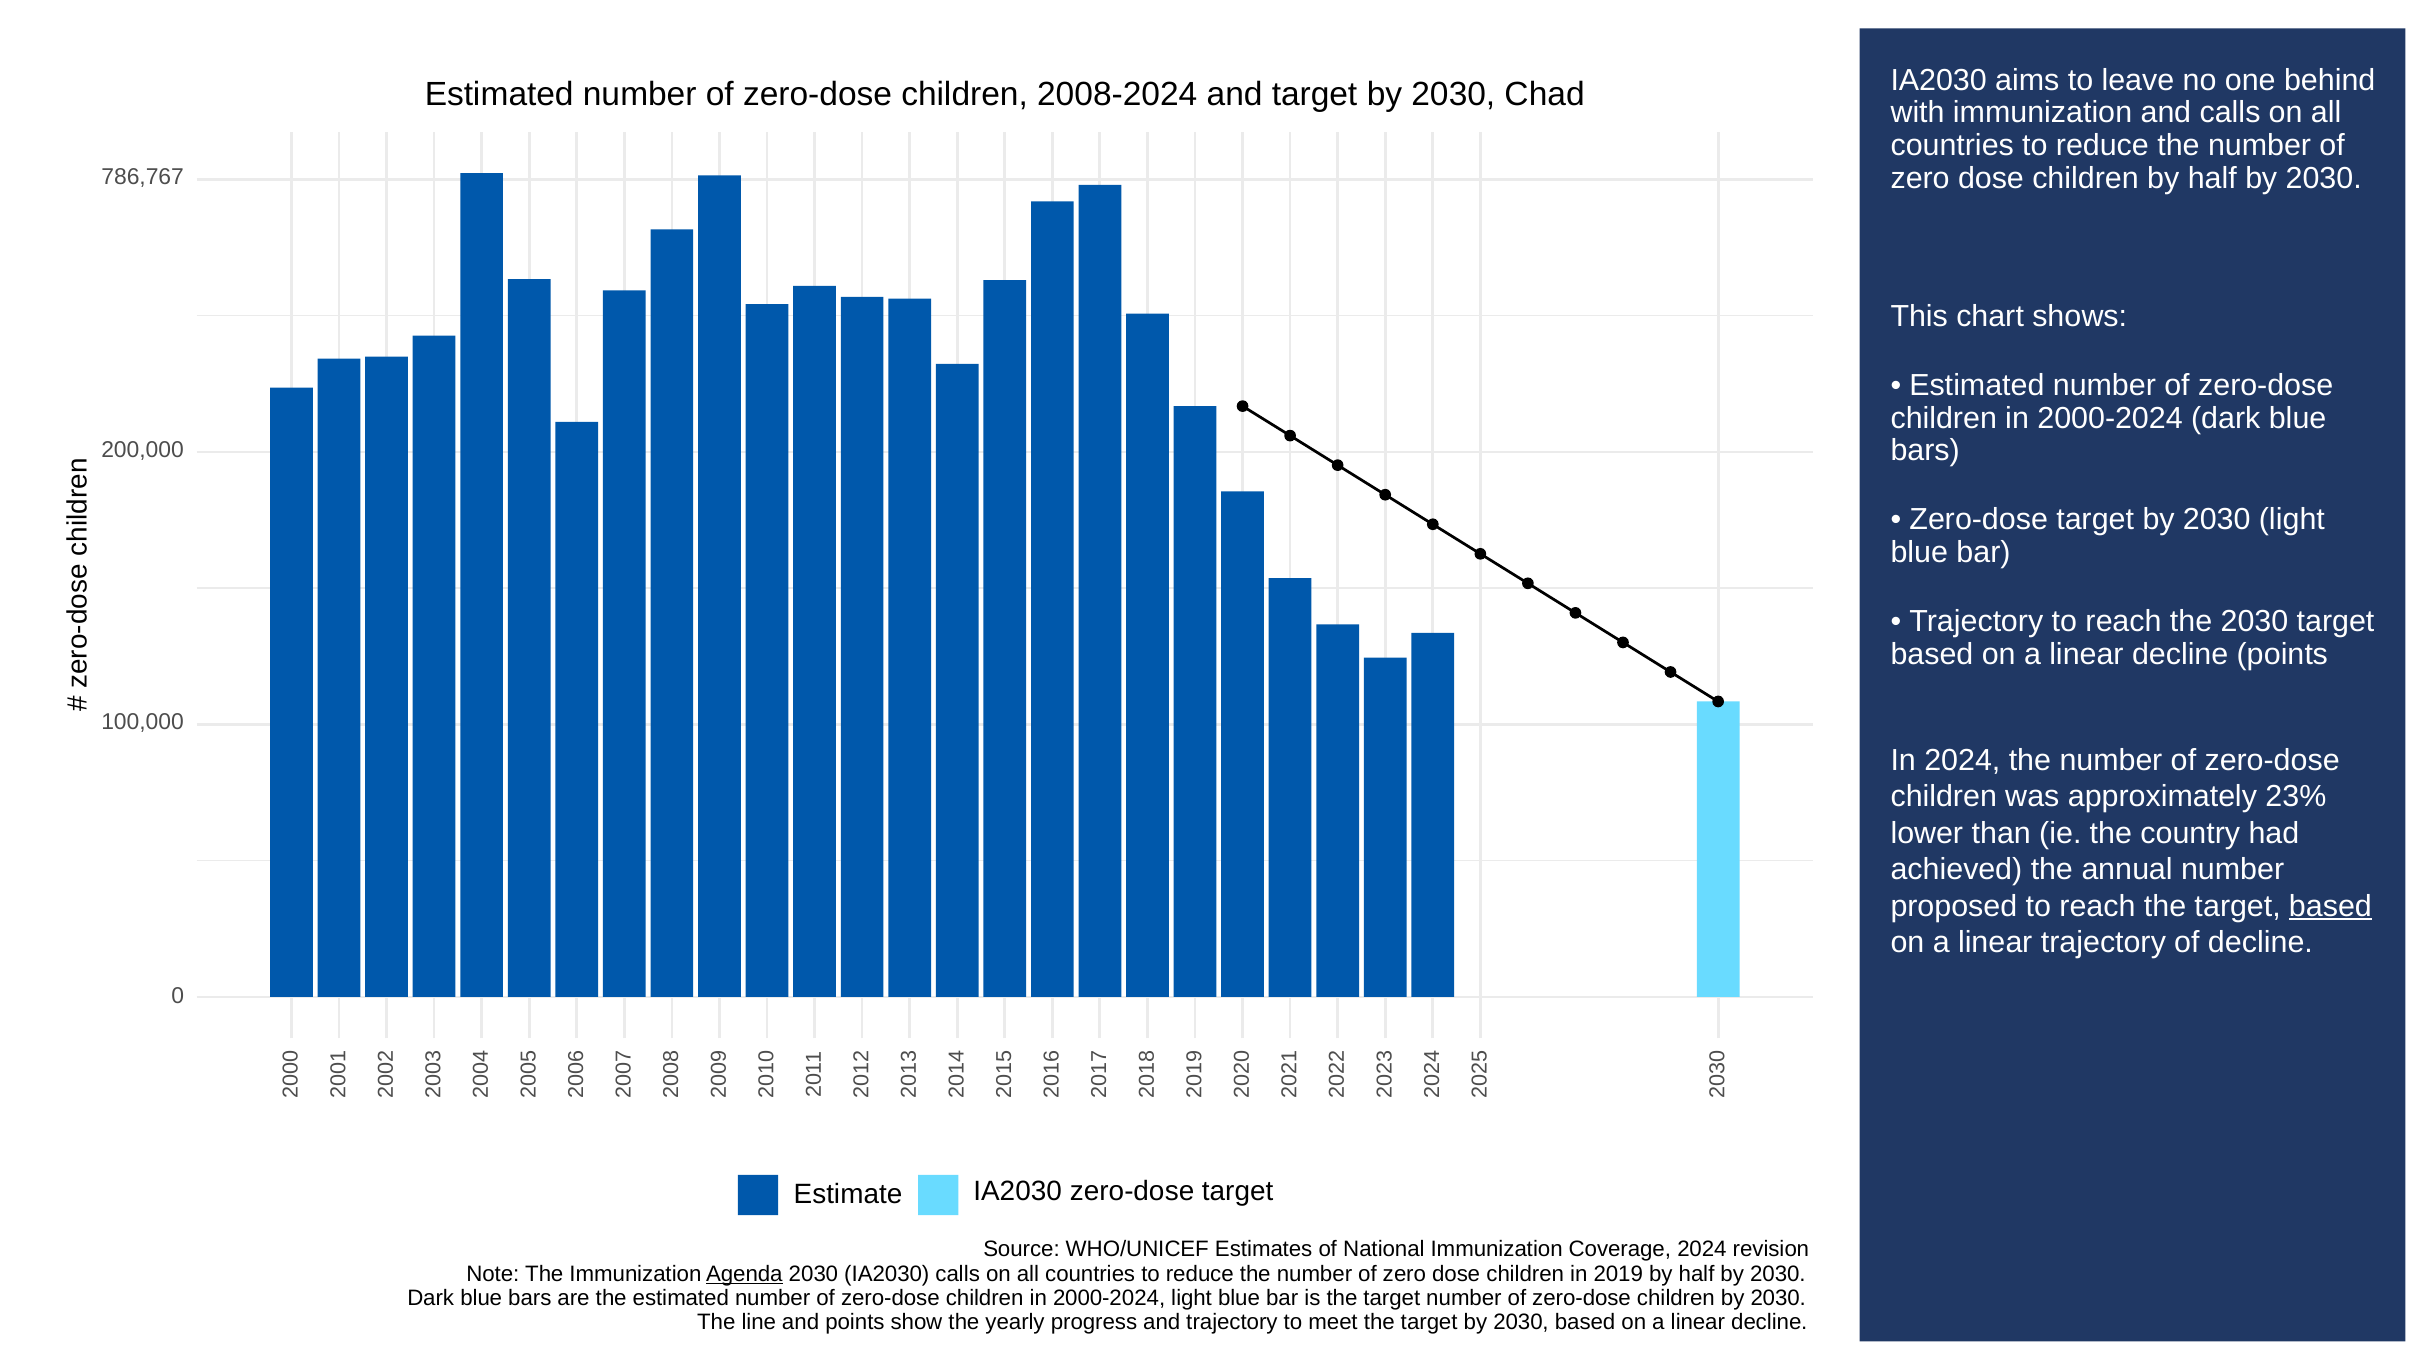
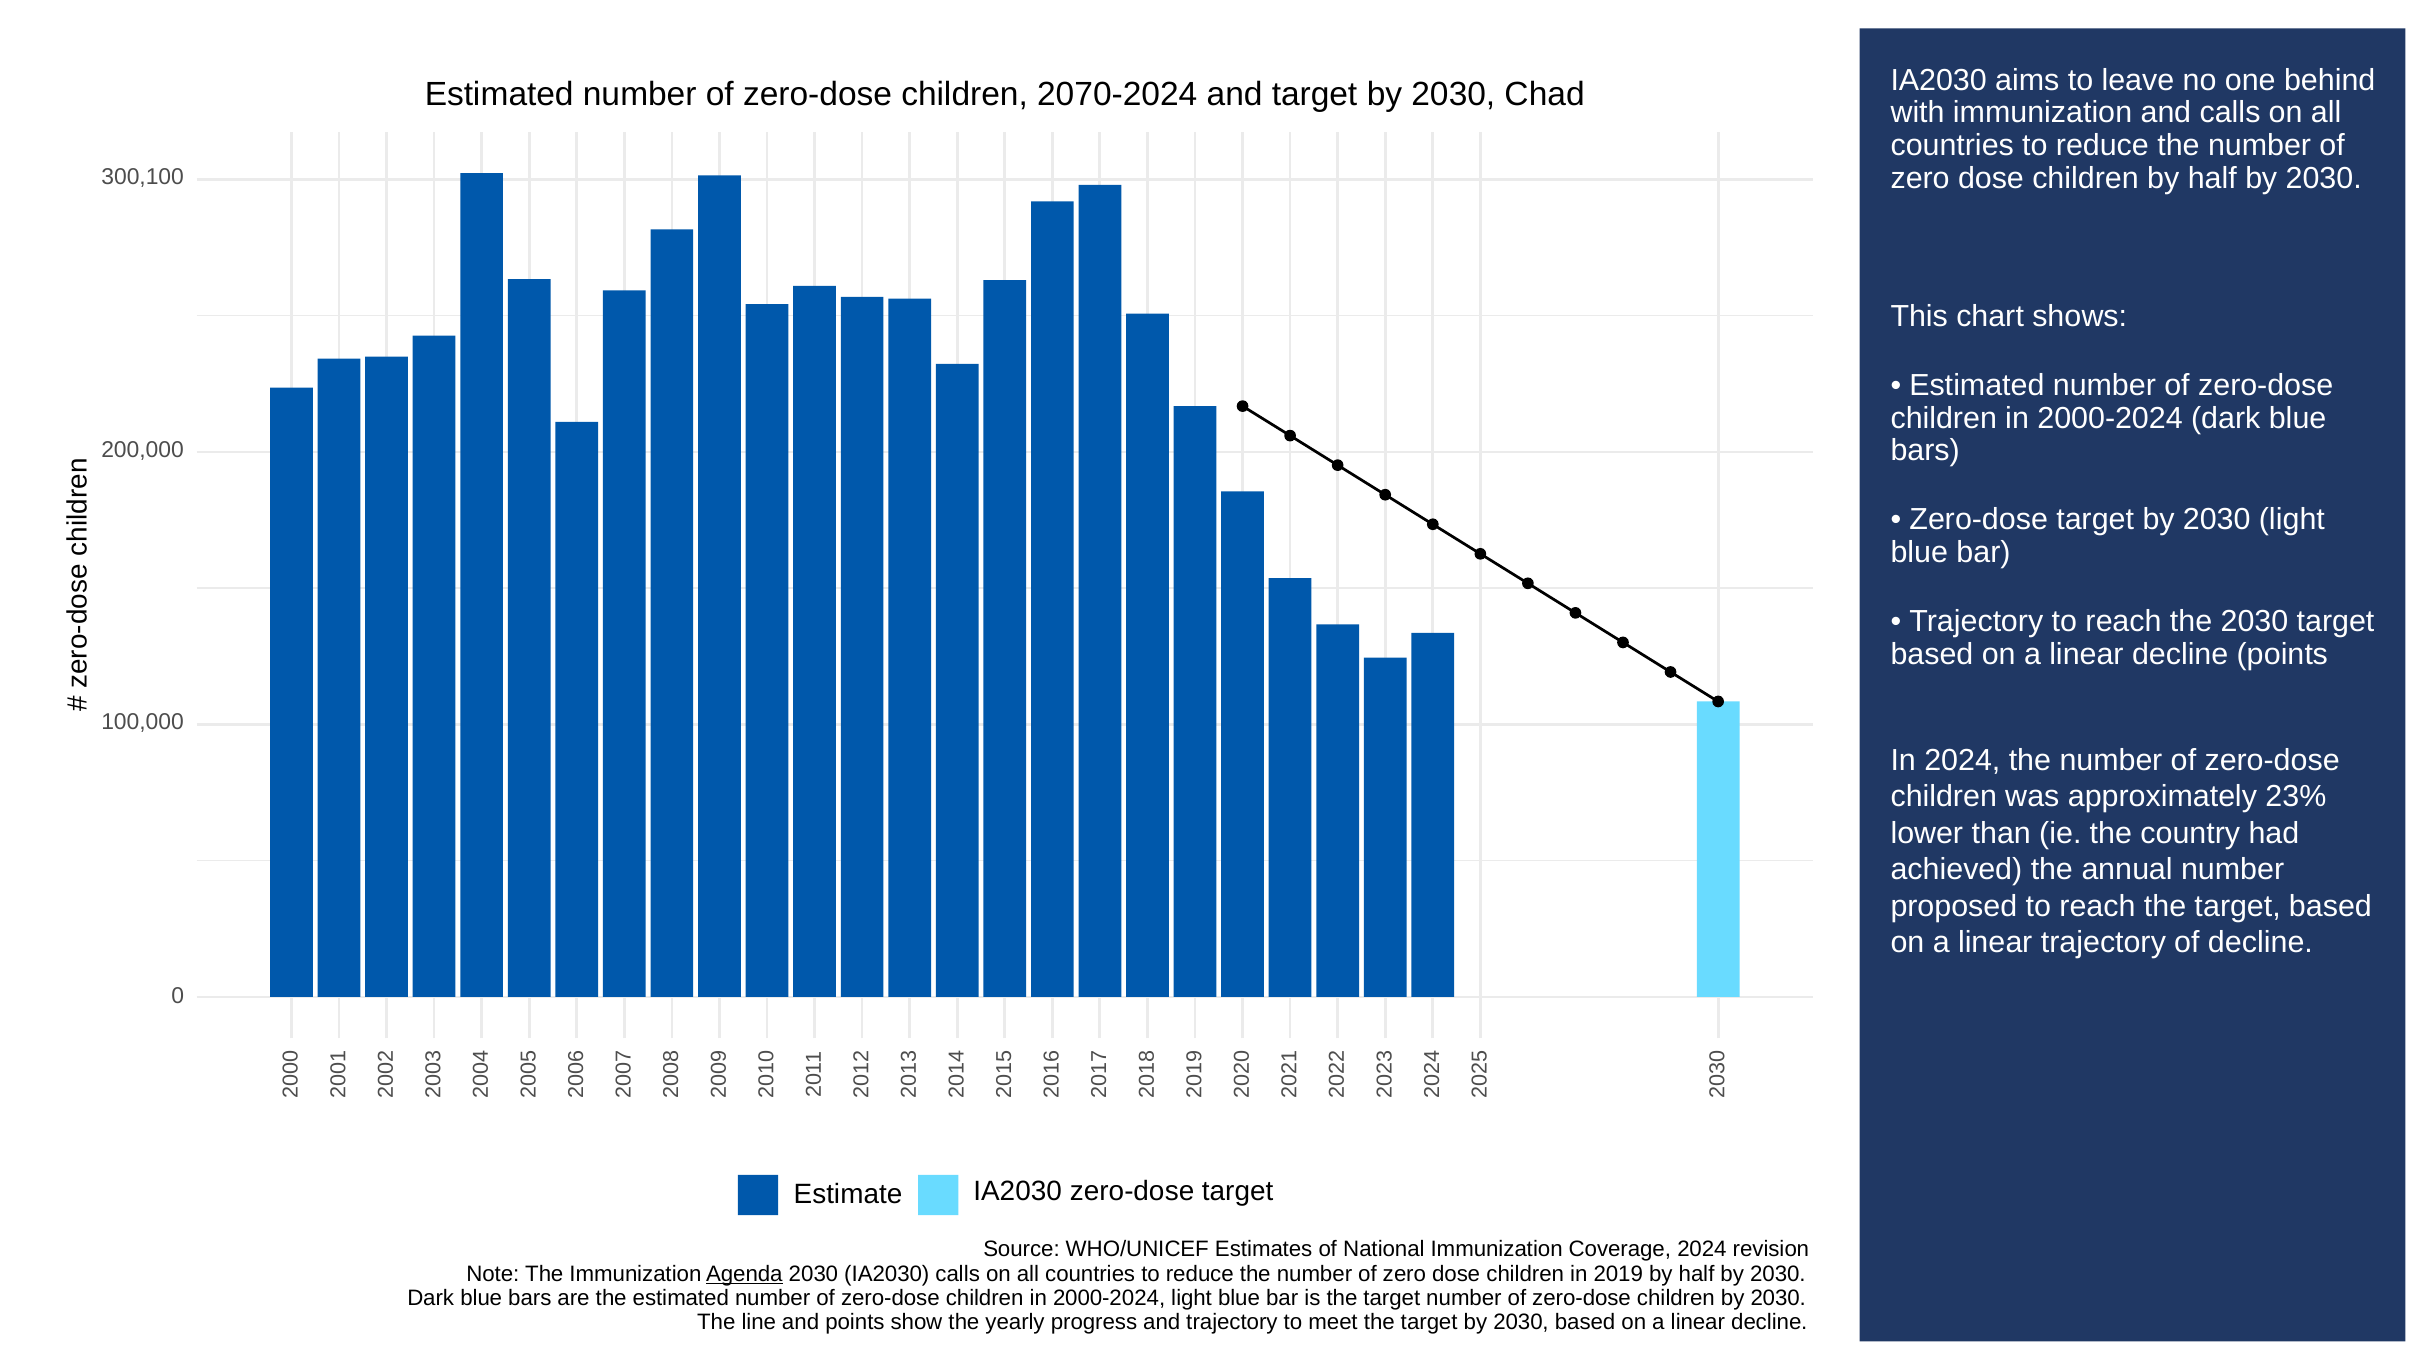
2008-2024: 2008-2024 -> 2070-2024 (1117, 94)
786,767: 786,767 -> 300,100 (143, 177)
based underline: present -> none (2330, 906)
